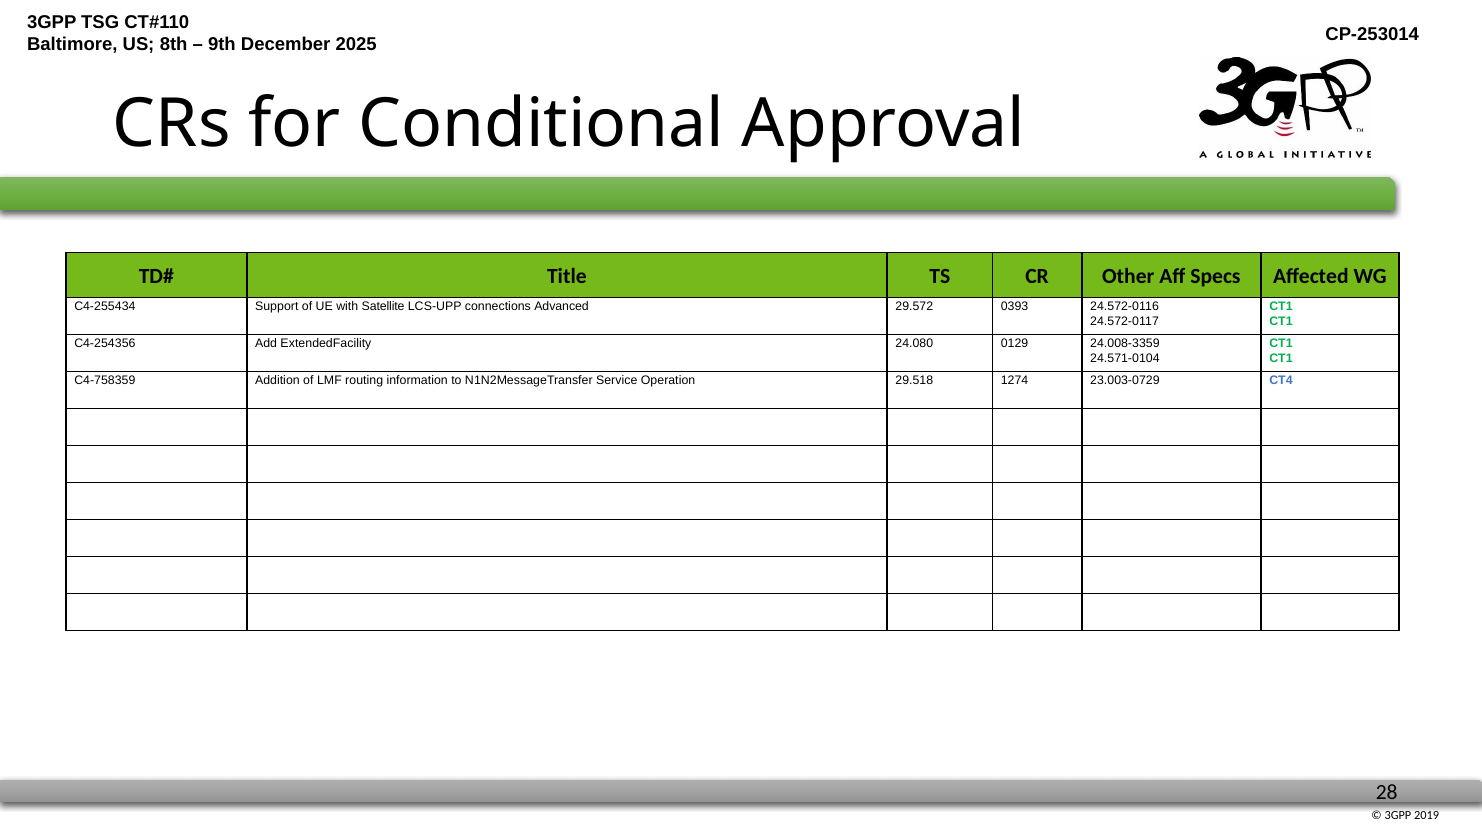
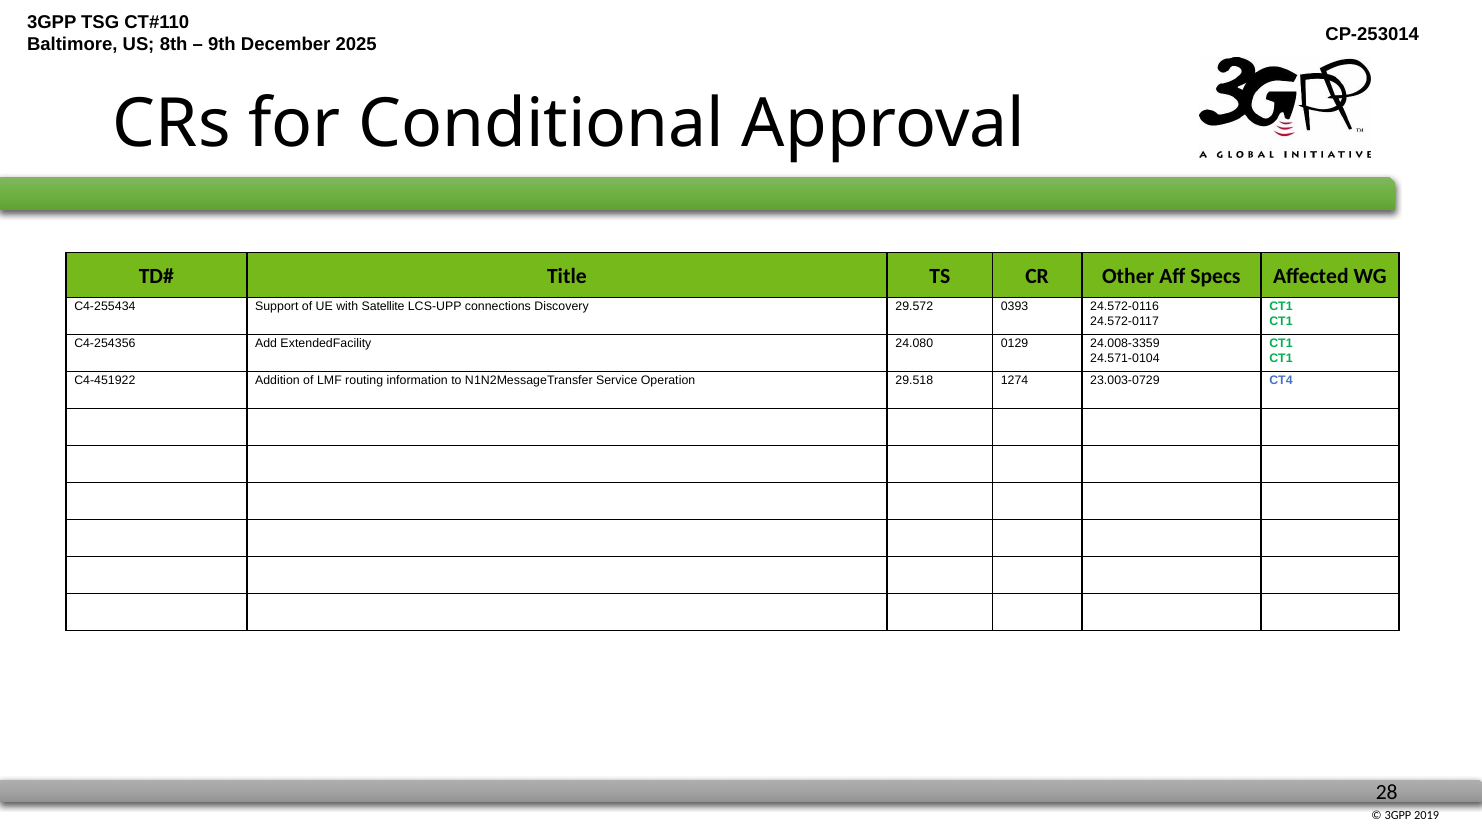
Advanced: Advanced -> Discovery (562, 306)
C4-758359: C4-758359 -> C4-451922 (105, 380)
